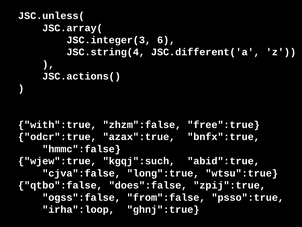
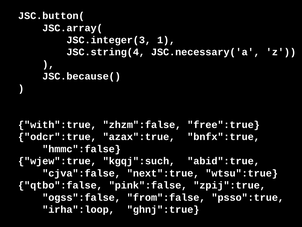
JSC.unless(: JSC.unless( -> JSC.button( (51, 16)
6: 6 -> 1 (166, 40)
JSC.different('a: JSC.different('a -> JSC.necessary('a (205, 52)
JSC.actions(: JSC.actions( -> JSC.because( (82, 76)
long":true: long":true -> next":true (163, 173)
does":false: does":false -> pink":false (148, 185)
